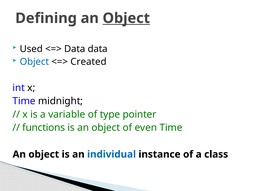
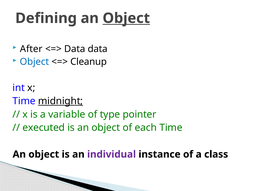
Used: Used -> After (31, 49)
Created: Created -> Cleanup (89, 62)
midnight underline: none -> present (61, 101)
functions: functions -> executed (44, 128)
even: even -> each (146, 128)
individual colour: blue -> purple (112, 155)
